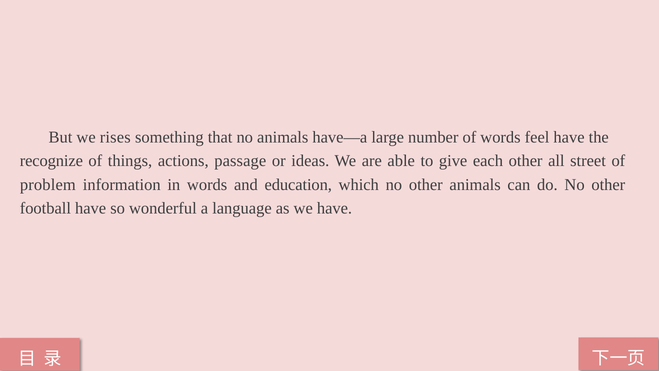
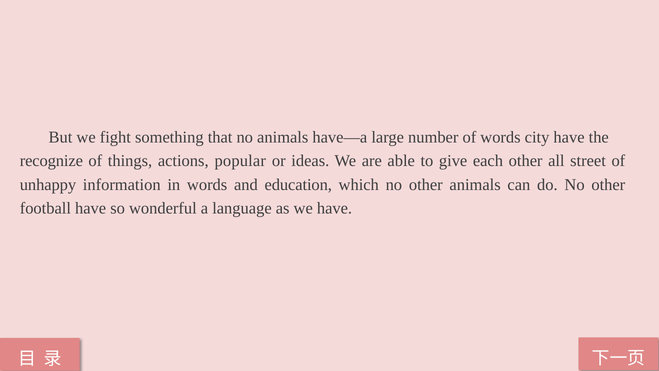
rises: rises -> fight (115, 137)
feel: feel -> city (537, 137)
passage: passage -> popular (240, 161)
problem: problem -> unhappy (48, 185)
